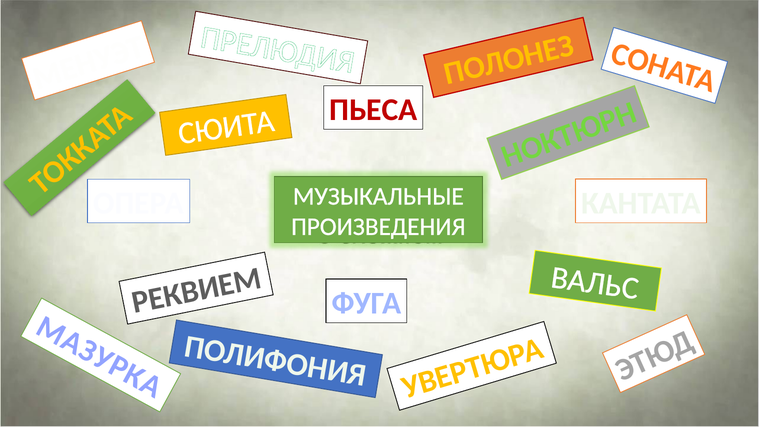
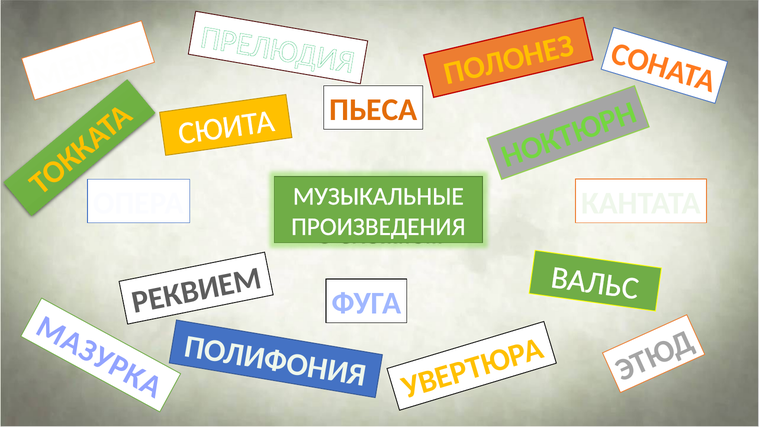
ПЬЕСА colour: red -> orange (373, 110)
